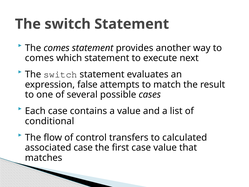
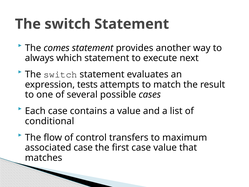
comes: comes -> always (39, 58)
false: false -> tests (87, 84)
calculated: calculated -> maximum (185, 137)
